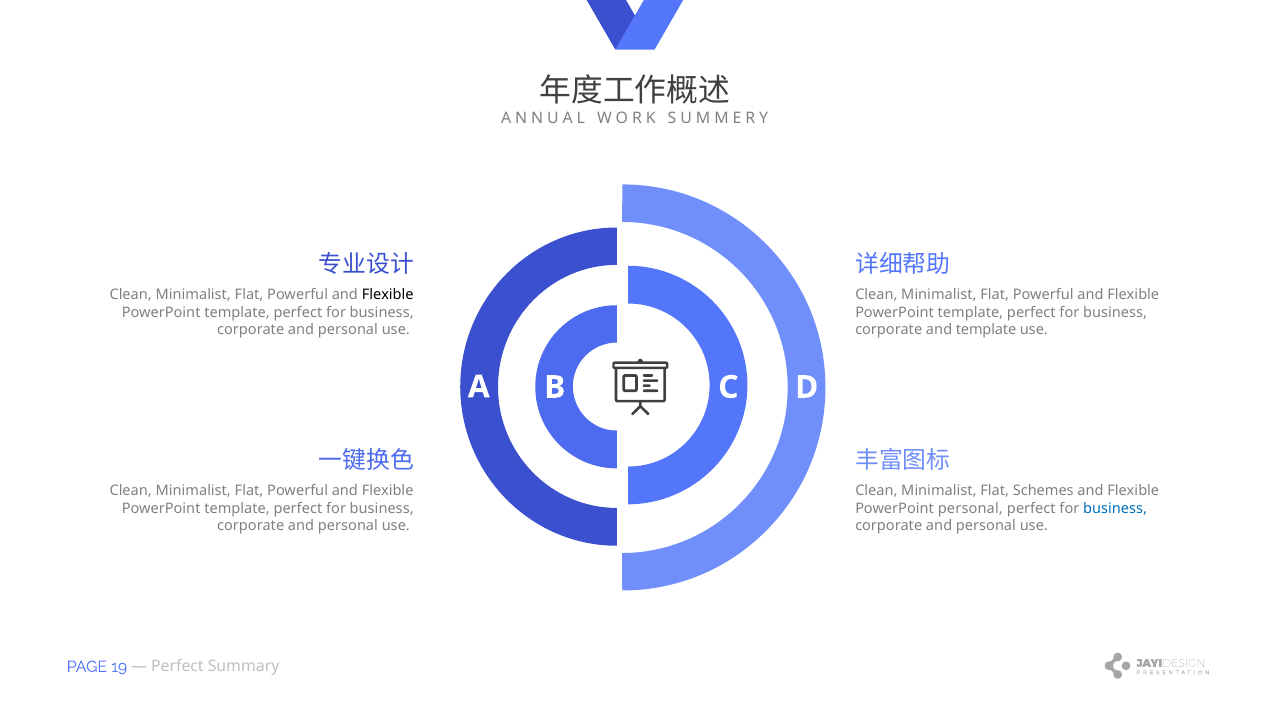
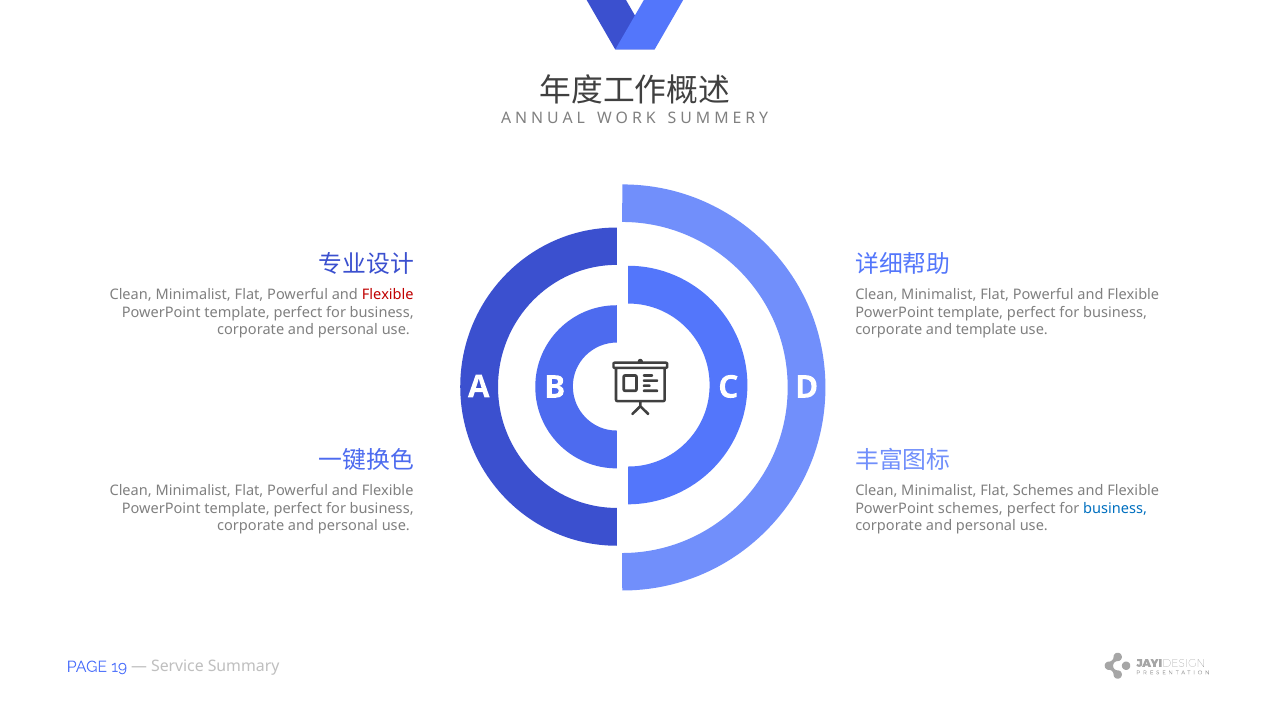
Flexible colour: black -> red (388, 295)
PowerPoint personal: personal -> schemes (970, 509)
Perfect: Perfect -> Service (177, 667)
